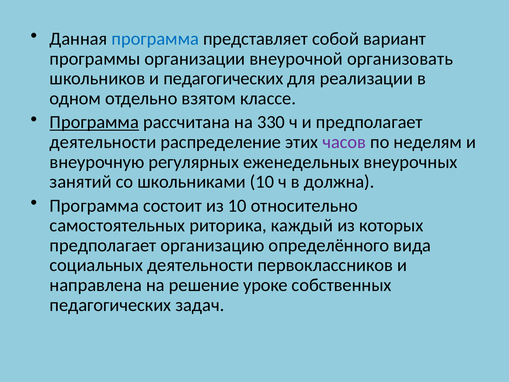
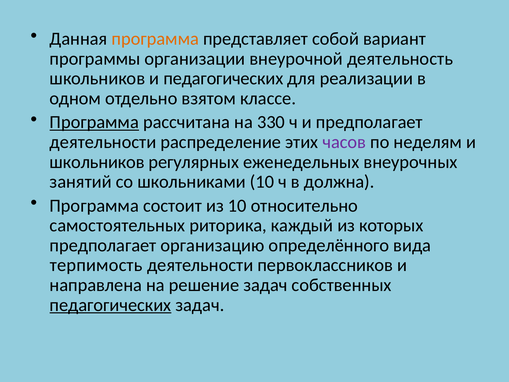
программа colour: blue -> orange (155, 39)
организовать: организовать -> деятельность (400, 59)
внеурочную: внеурочную -> школьников (97, 162)
социальных: социальных -> терпимость (96, 265)
решение уроке: уроке -> задач (265, 285)
педагогических underline: none -> present (110, 305)
